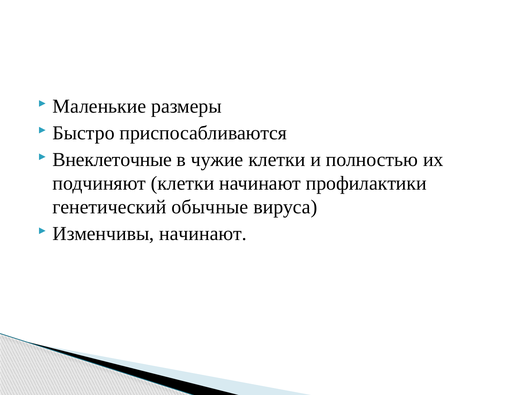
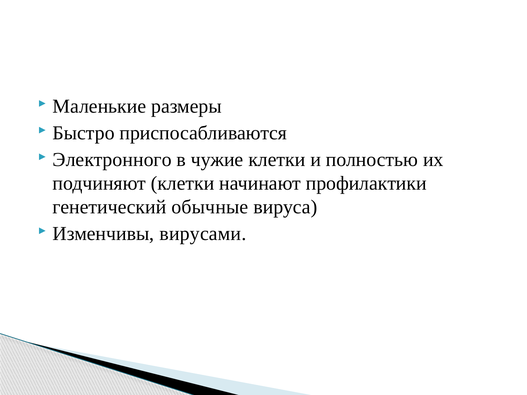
Внеклеточные: Внеклеточные -> Электронного (112, 160)
Изменчивы начинают: начинают -> вирусами (203, 234)
